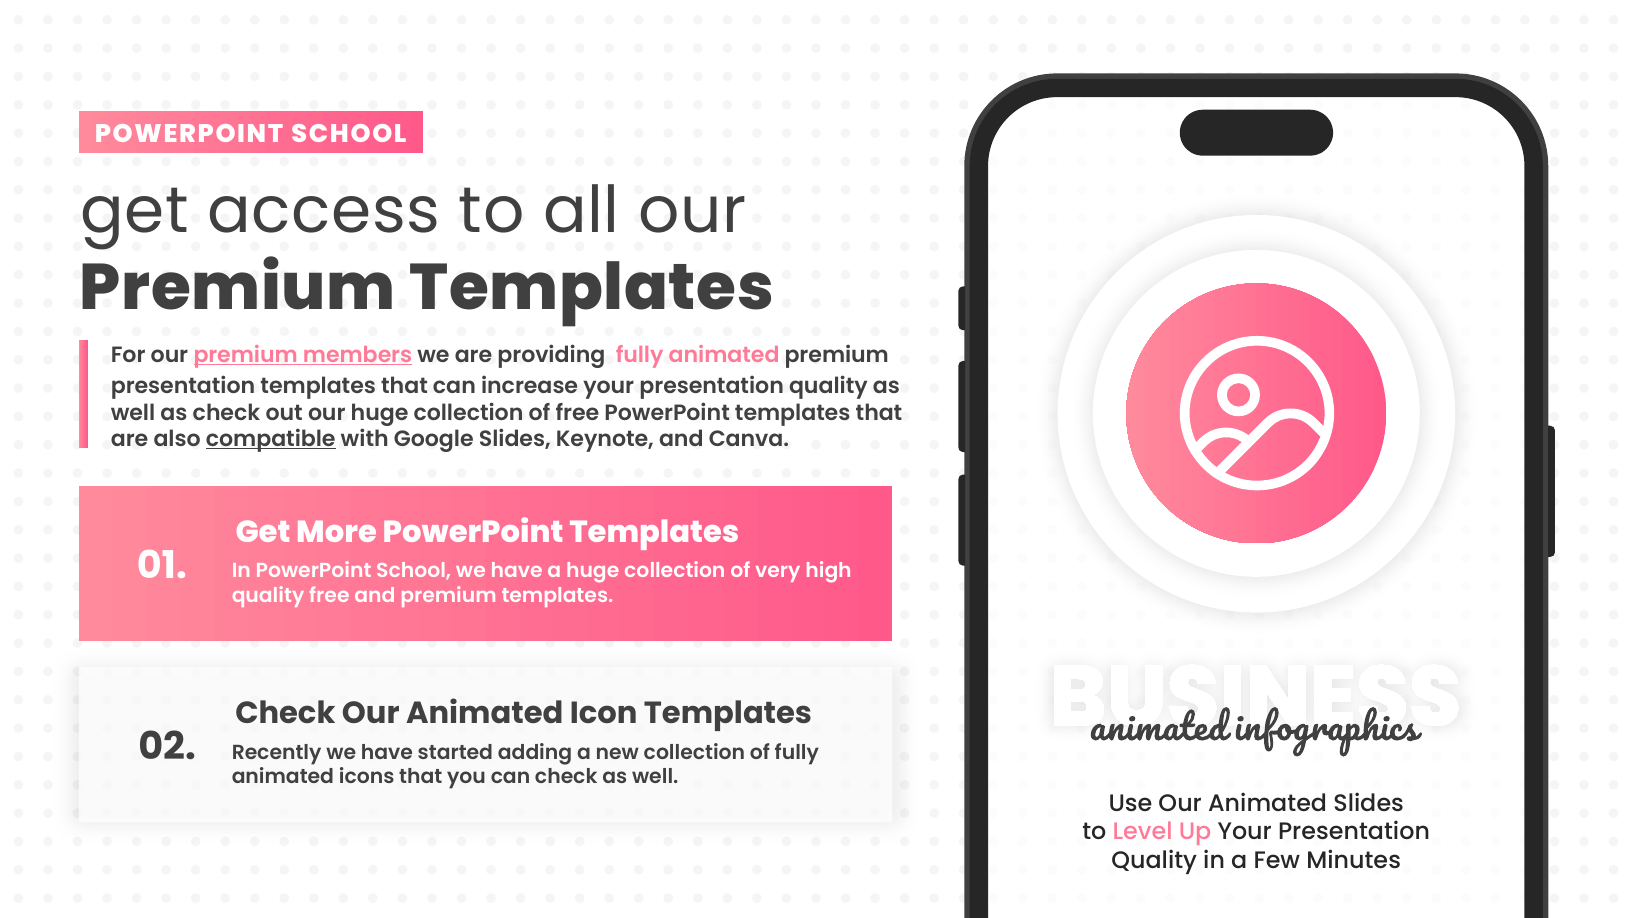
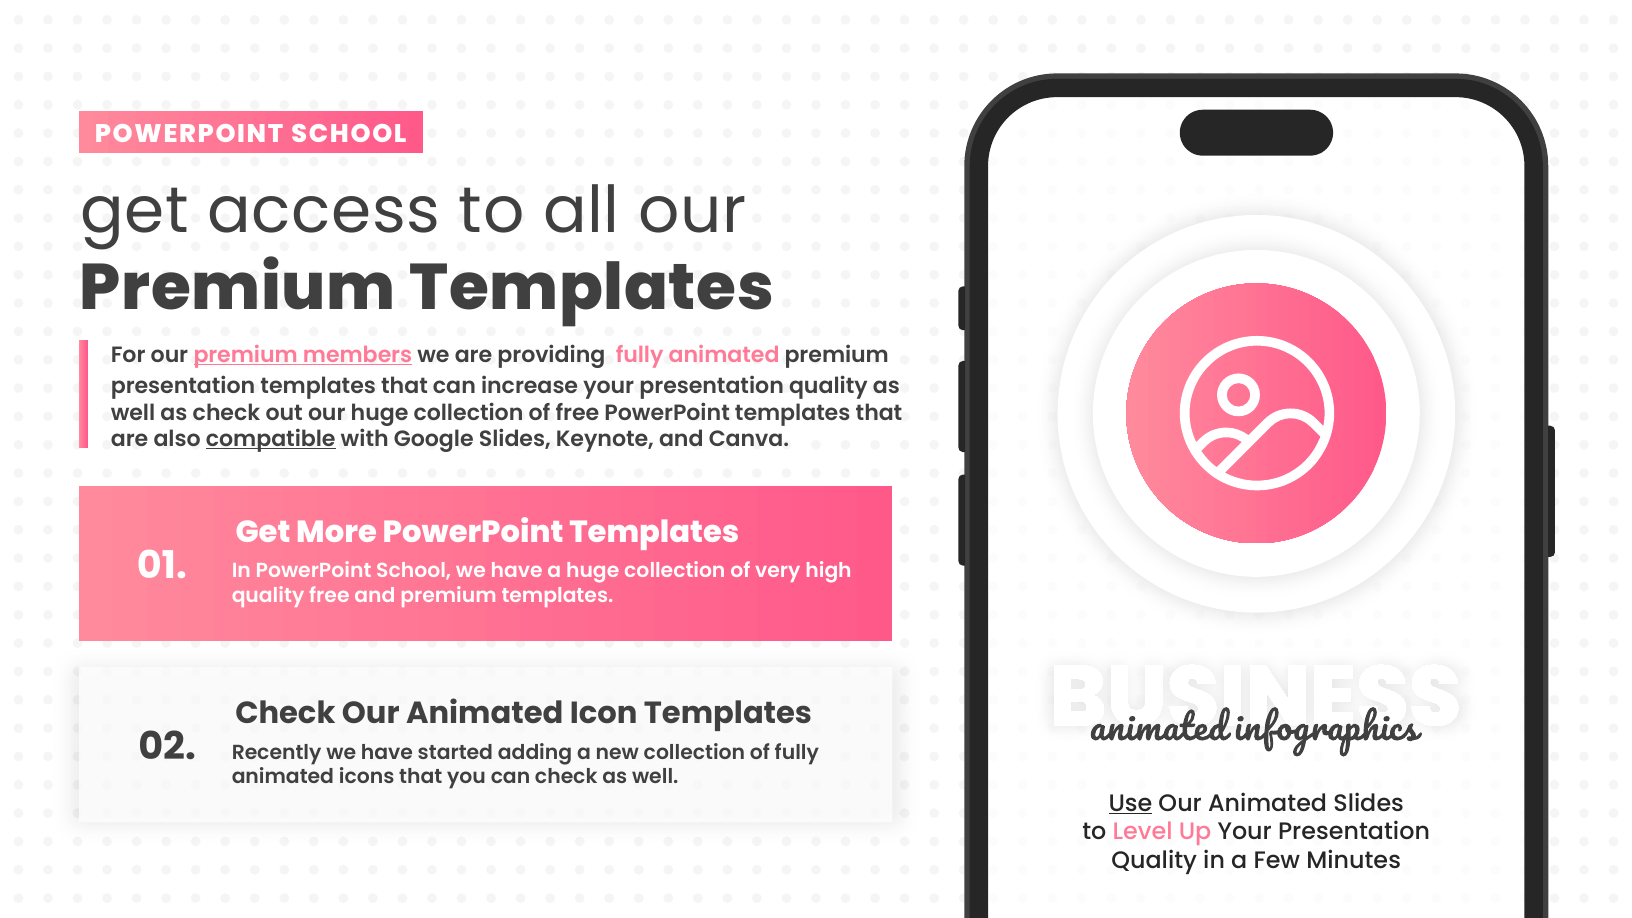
Use underline: none -> present (1130, 803)
